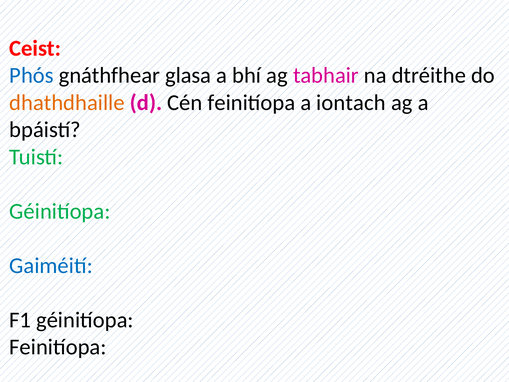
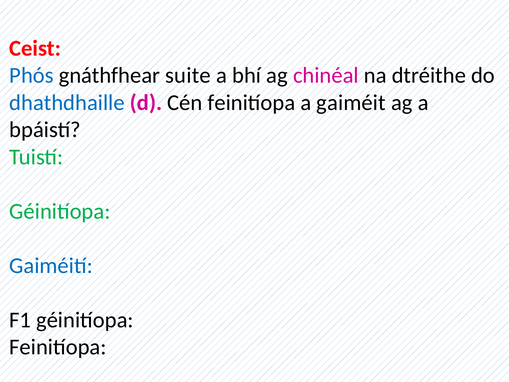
glasa: glasa -> suite (188, 75)
tabhair: tabhair -> chinéal (326, 75)
dhathdhaille colour: orange -> blue (67, 102)
iontach: iontach -> gaiméit (351, 102)
